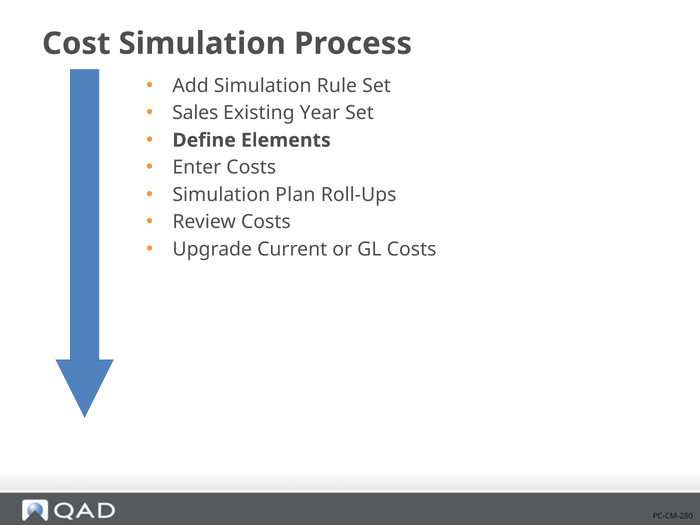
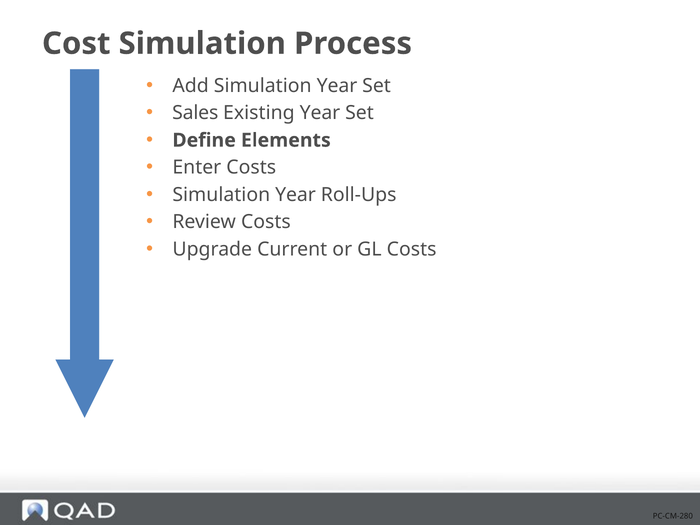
Add Simulation Rule: Rule -> Year (337, 86)
Plan: Plan -> Year (296, 195)
